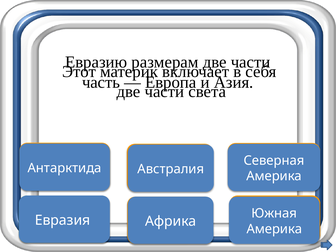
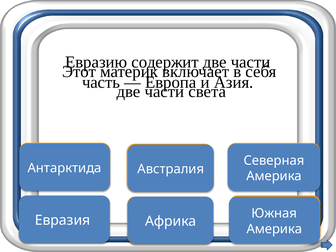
размерам: размерам -> содержит (165, 62)
